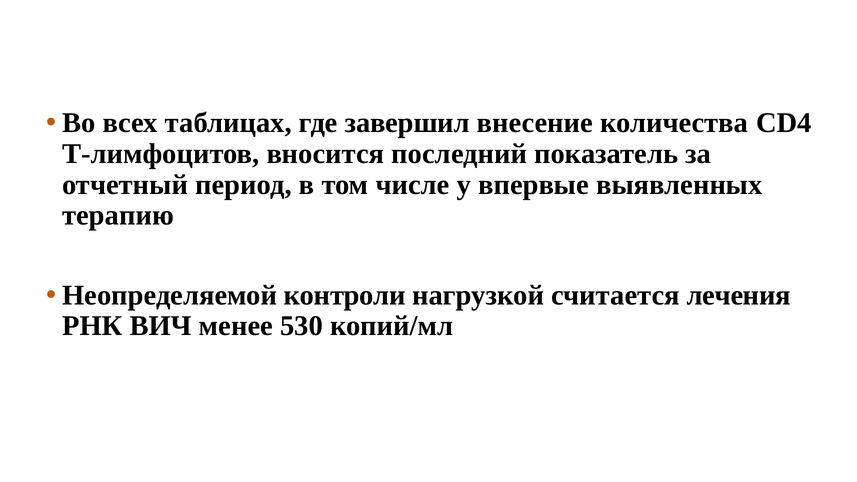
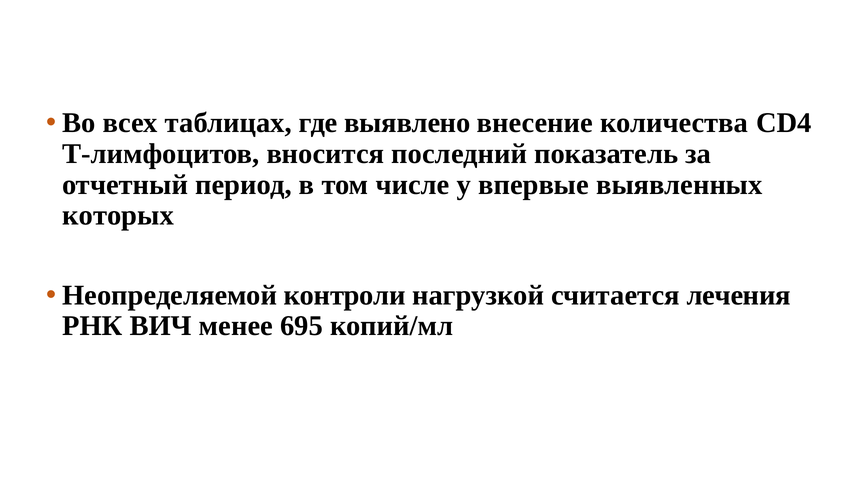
завершил: завершил -> выявлено (407, 123)
терапию: терапию -> которых (118, 216)
530: 530 -> 695 (302, 326)
